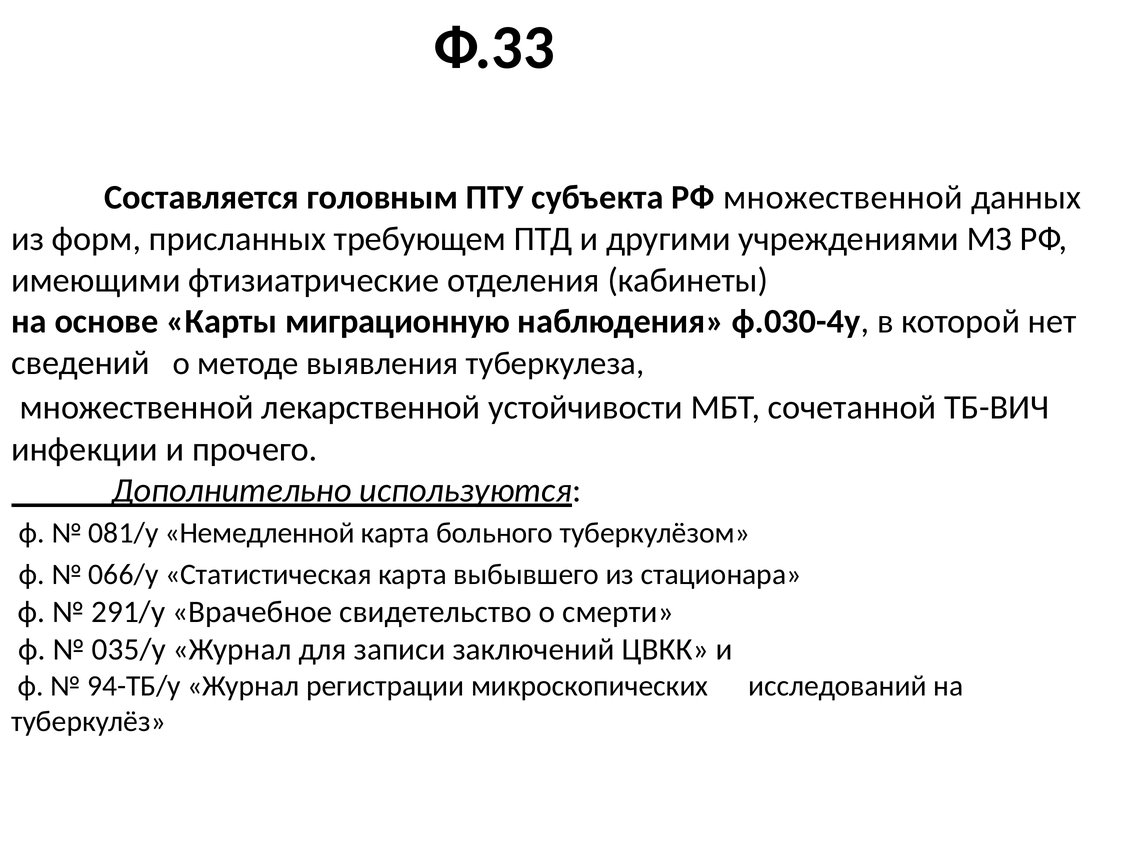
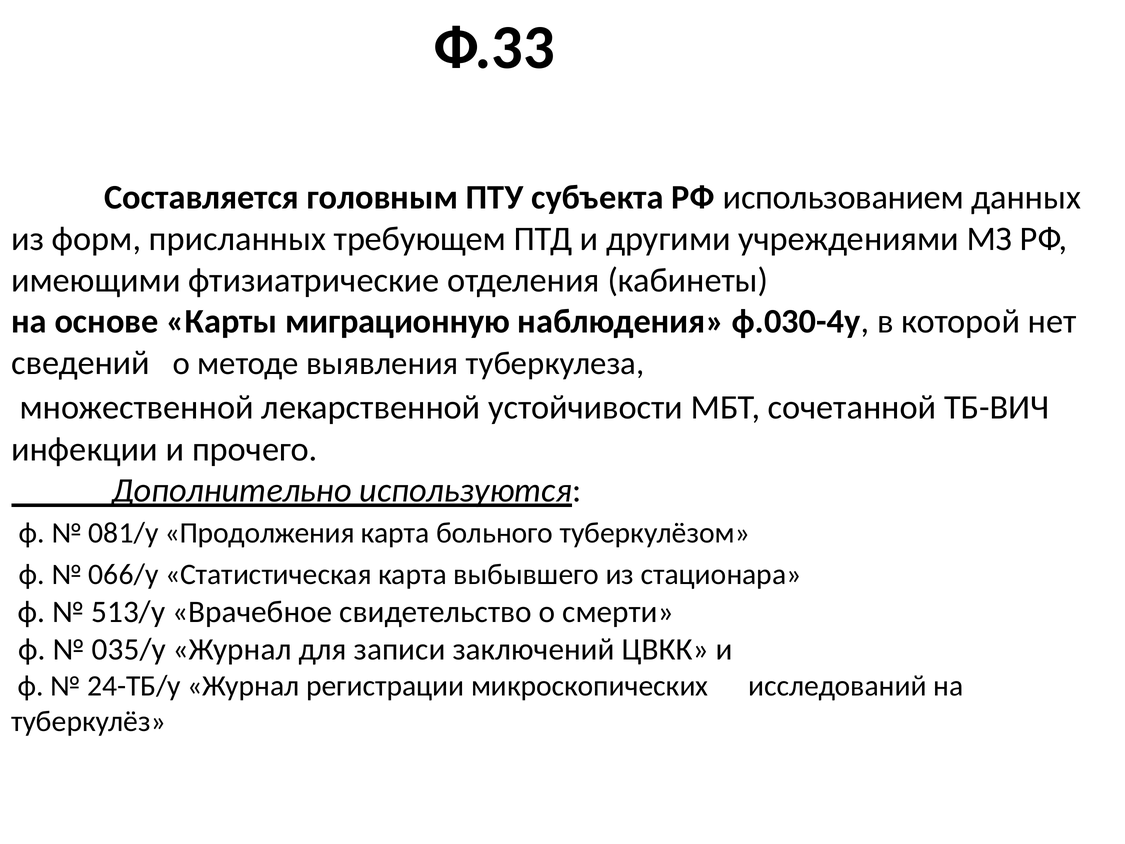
РФ множественной: множественной -> использованием (843, 197)
Немедленной: Немедленной -> Продолжения (260, 533)
291/у: 291/у -> 513/у (128, 612)
94-ТБ/у: 94-ТБ/у -> 24-ТБ/у (134, 686)
